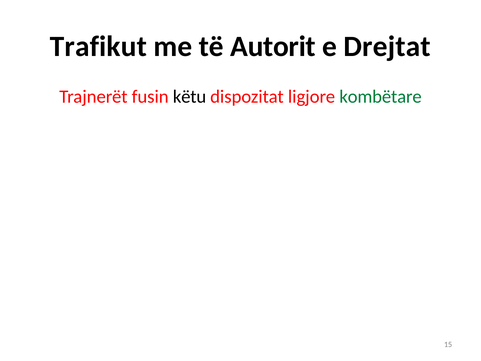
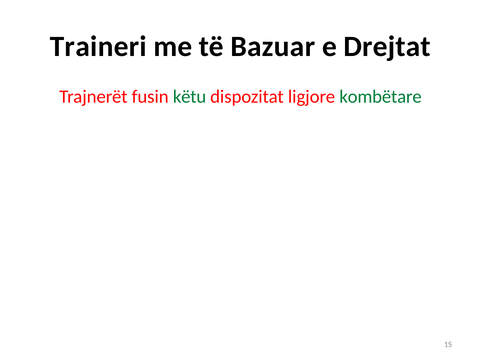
Trafikut: Trafikut -> Traineri (98, 47)
Autorit: Autorit -> Bazuar (273, 47)
këtu colour: black -> green (190, 97)
